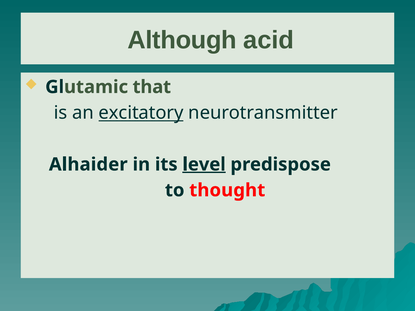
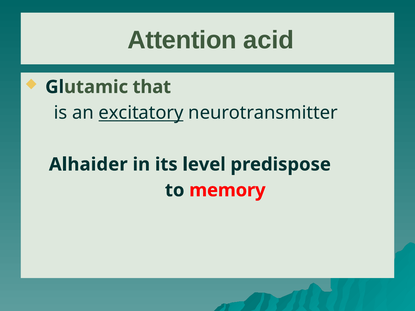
Although: Although -> Attention (182, 40)
level underline: present -> none (204, 165)
thought: thought -> memory (227, 190)
